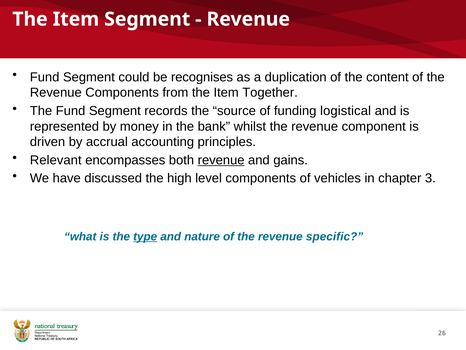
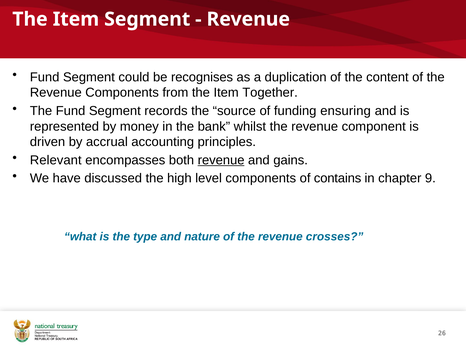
logistical: logistical -> ensuring (346, 111)
vehicles: vehicles -> contains (338, 178)
3: 3 -> 9 (430, 178)
type underline: present -> none (145, 236)
specific: specific -> crosses (335, 236)
